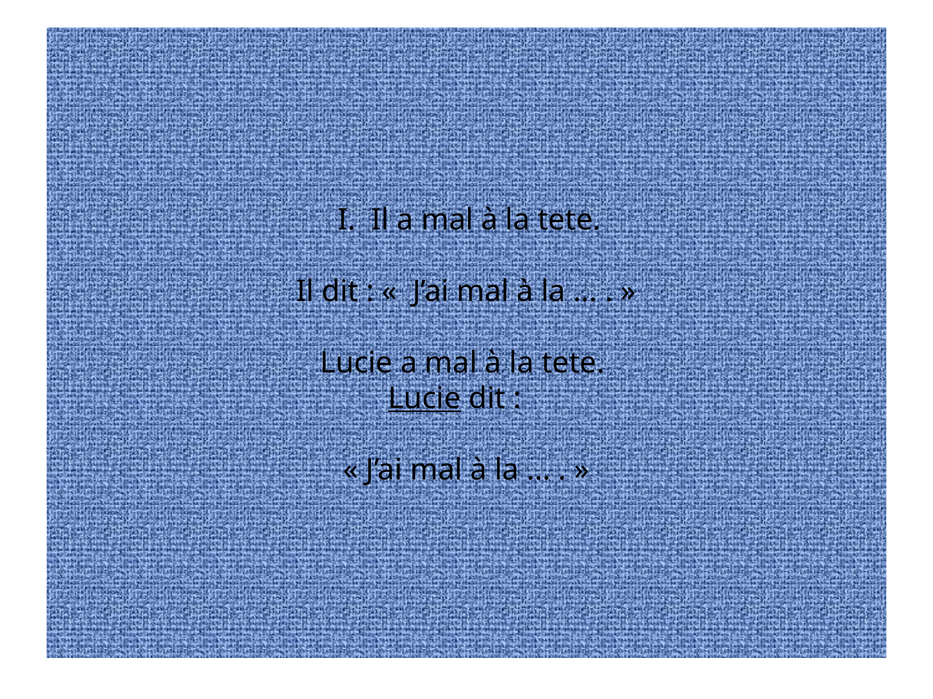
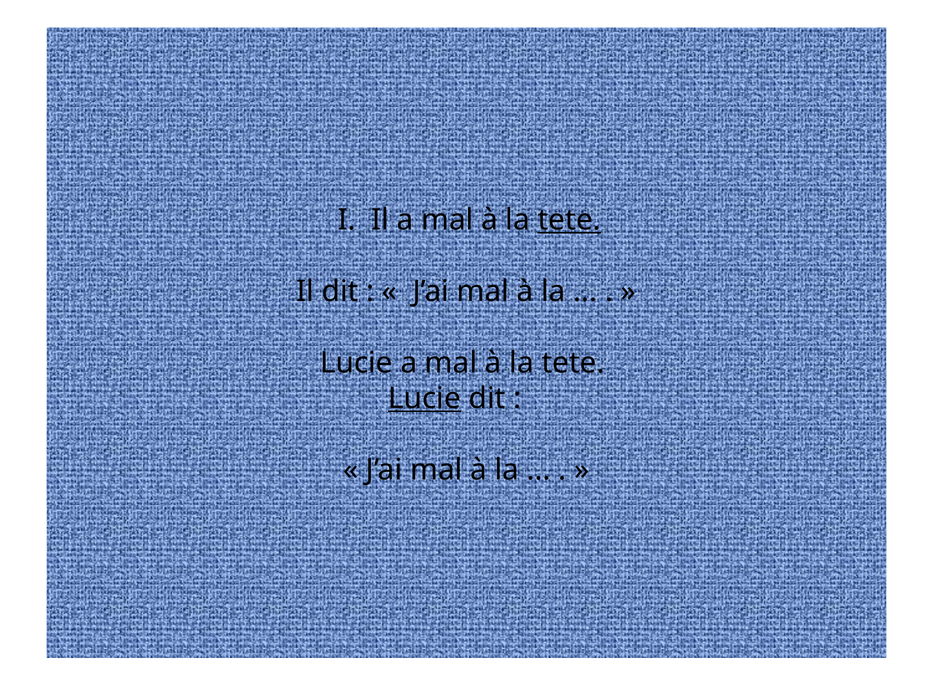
tete underline: none -> present (569, 220)
